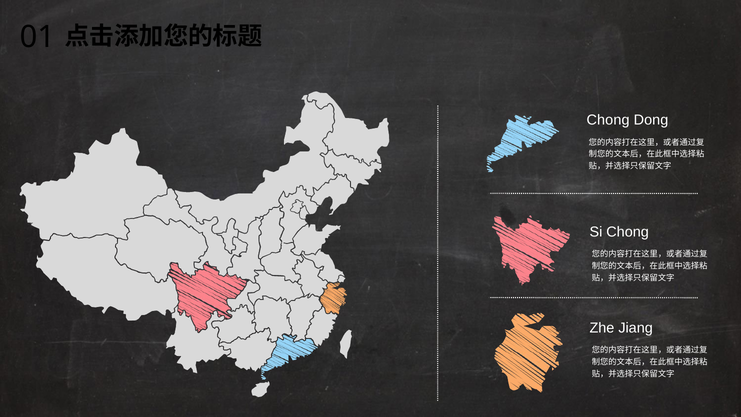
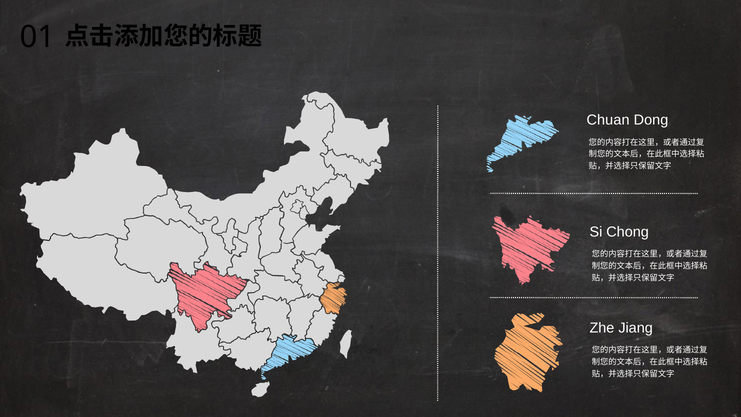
Chong: Chong -> Chuan (608, 120)
